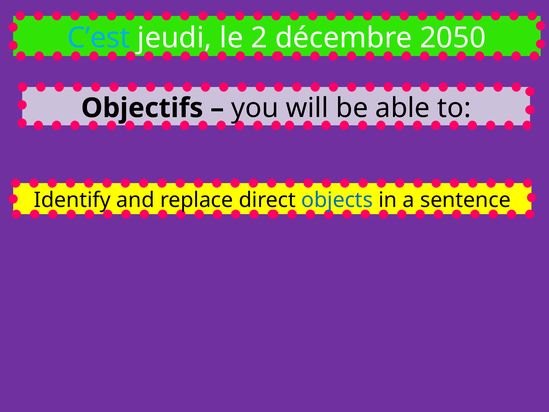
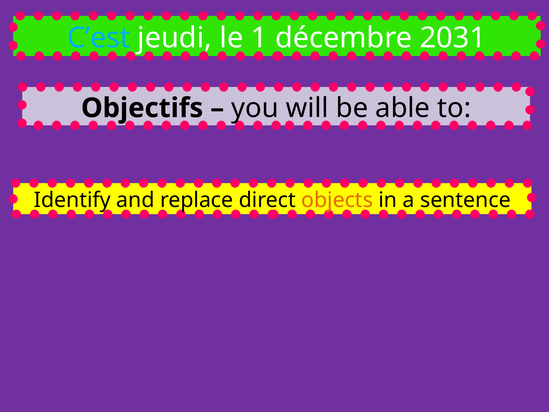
2: 2 -> 1 (259, 38)
2050: 2050 -> 2031 (453, 38)
objects colour: blue -> orange (337, 200)
